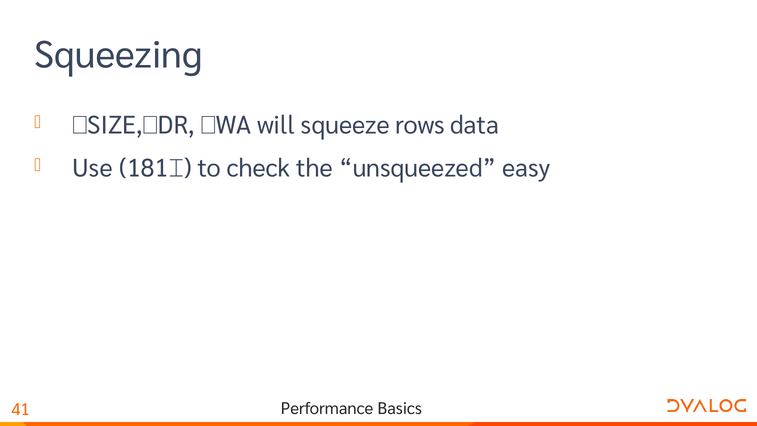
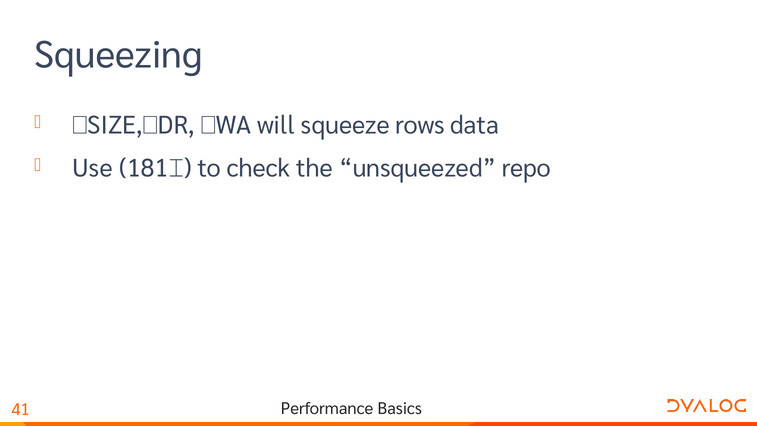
easy: easy -> repo (526, 168)
